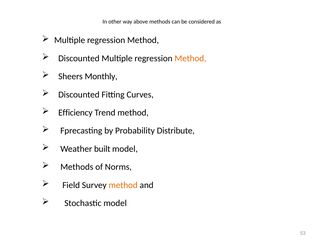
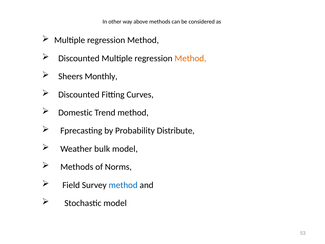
Efficiency: Efficiency -> Domestic (75, 113)
built: built -> bulk (102, 149)
method colour: orange -> blue (123, 185)
